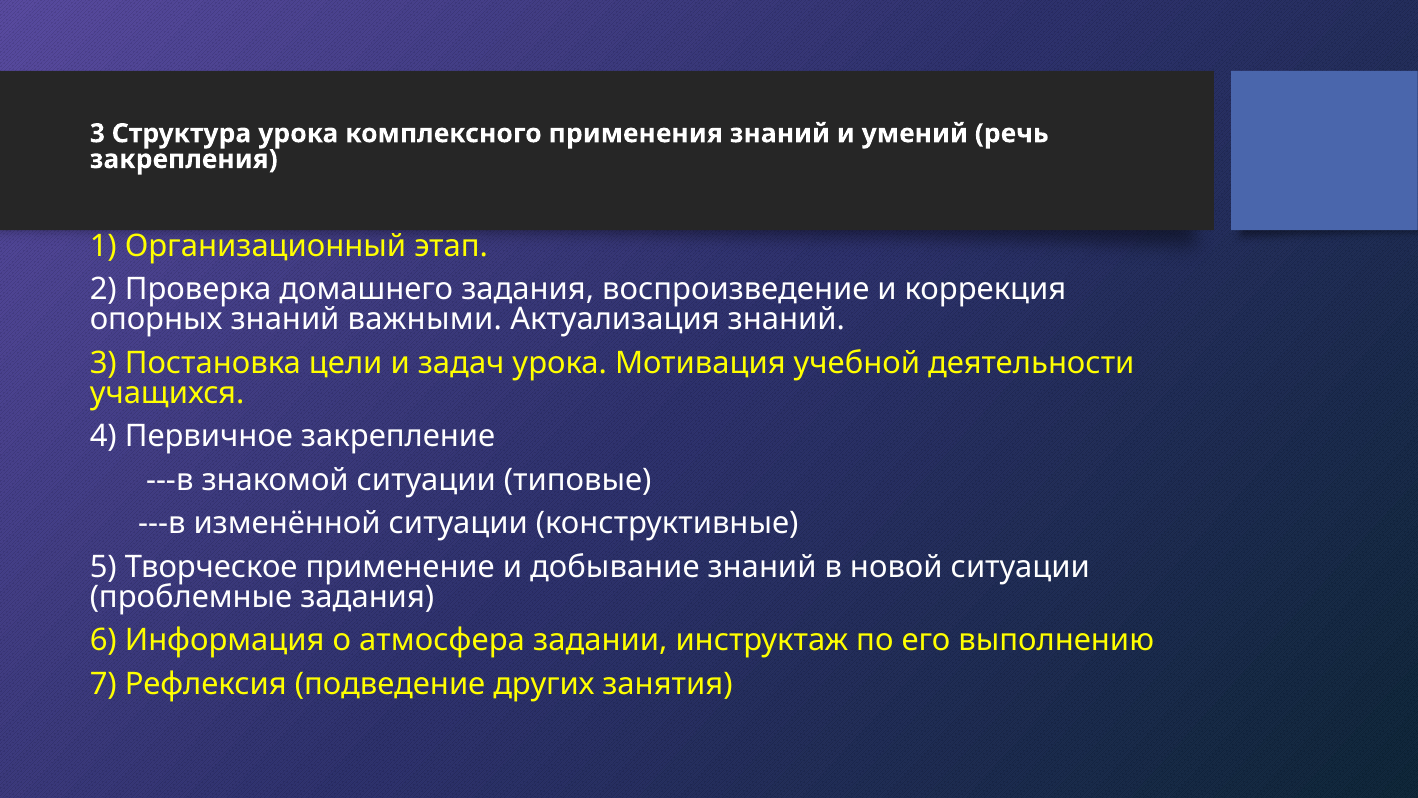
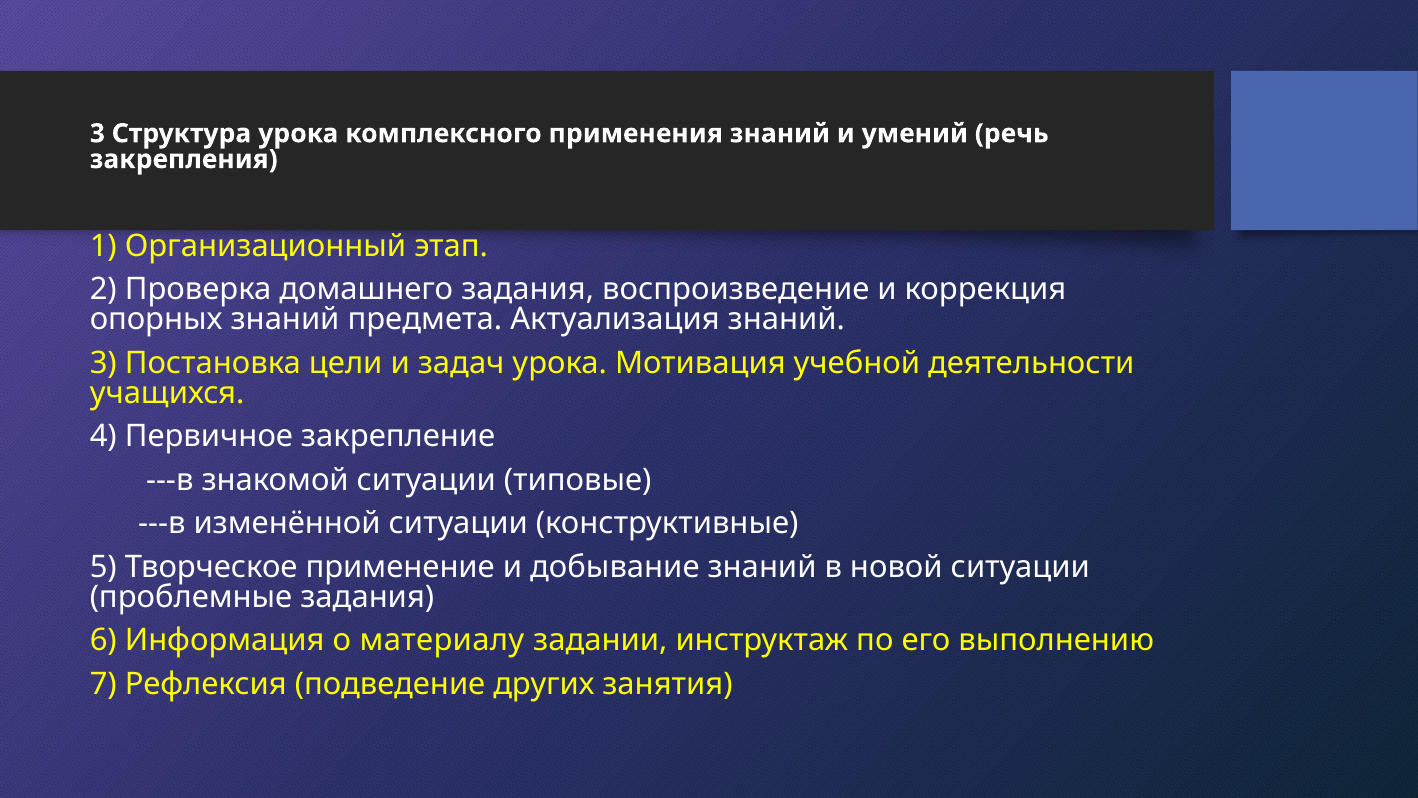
важными: важными -> предмета (425, 319)
атмосфера: атмосфера -> материалу (442, 640)
